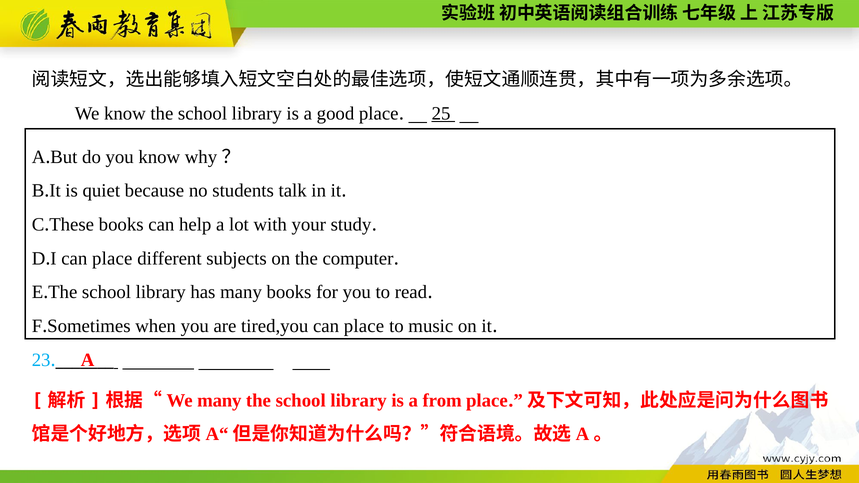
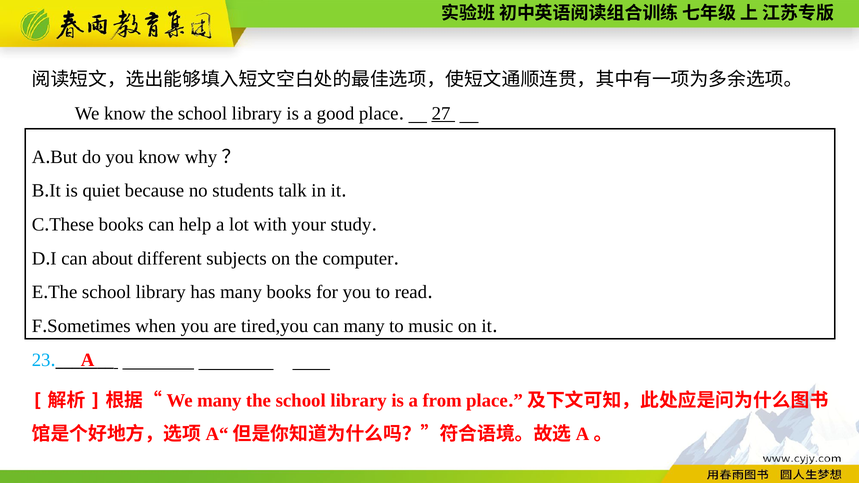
25: 25 -> 27 (441, 113)
place: place -> about (112, 259)
tired,you can place: place -> many (364, 326)
